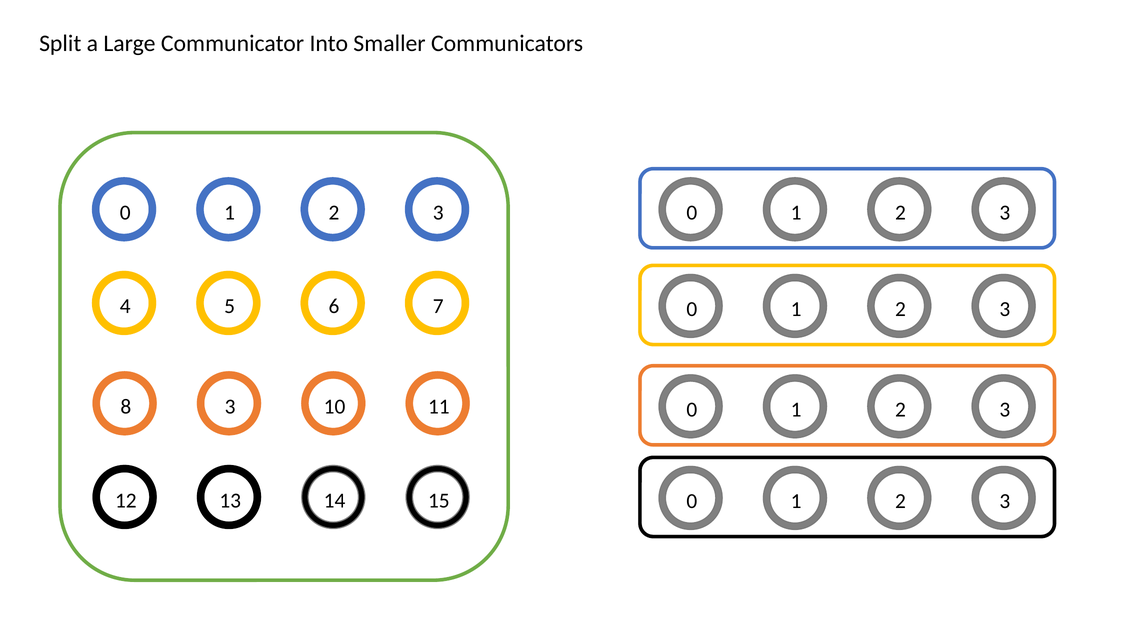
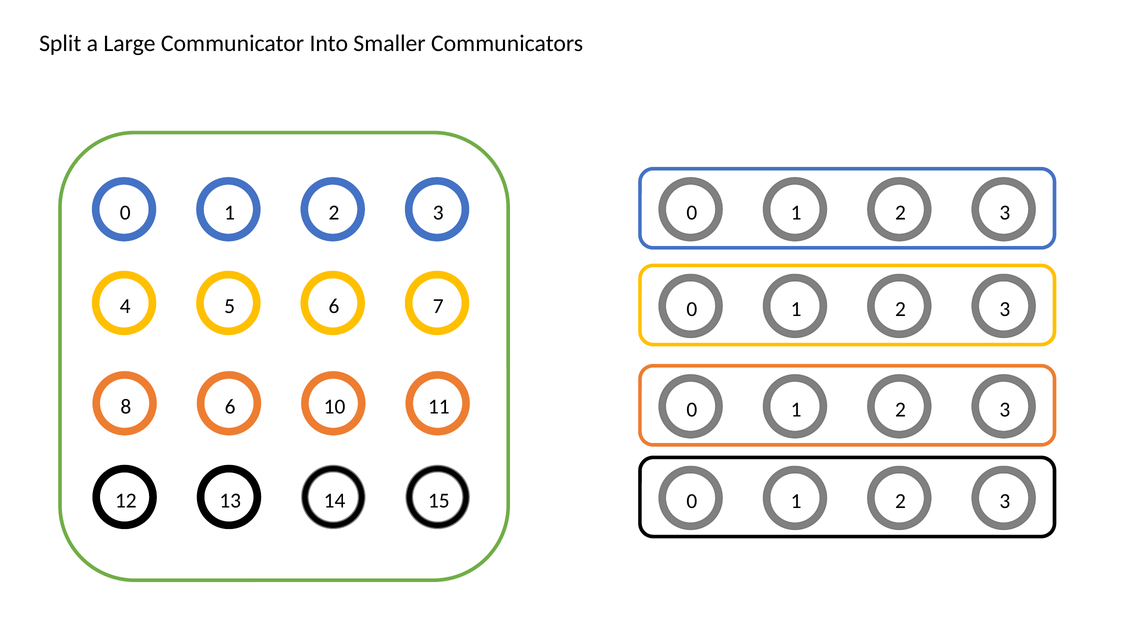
8 3: 3 -> 6 (230, 407)
